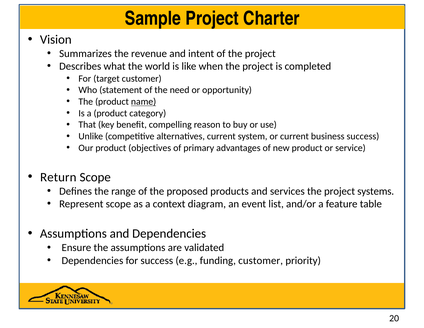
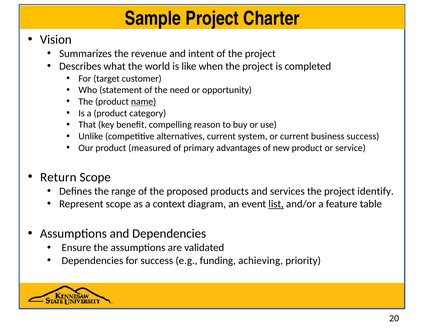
objectives: objectives -> measured (150, 148)
systems: systems -> identify (376, 191)
list underline: none -> present (276, 204)
funding customer: customer -> achieving (261, 260)
